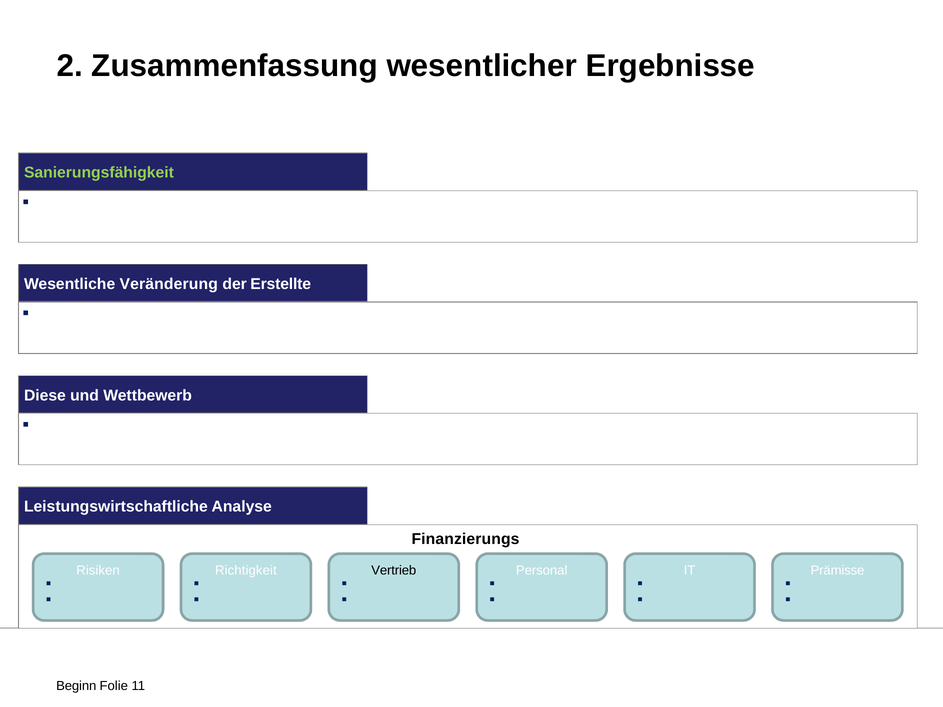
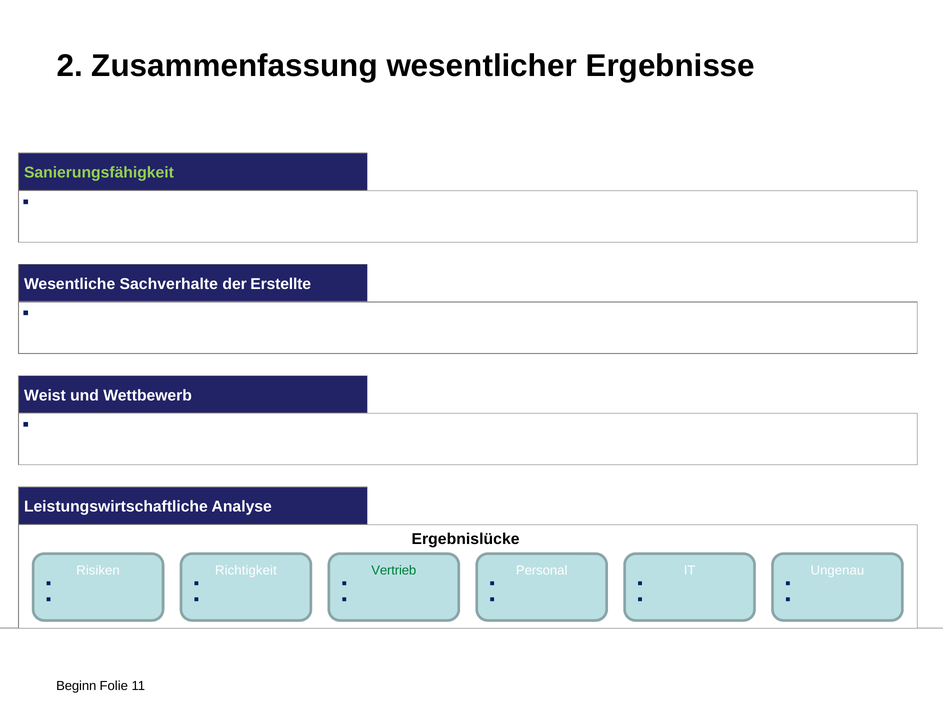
Veränderung: Veränderung -> Sachverhalte (169, 284)
Diese: Diese -> Weist (45, 396)
Finanzierungs: Finanzierungs -> Ergebnislücke (466, 539)
Vertrieb colour: black -> green (394, 571)
Prämisse: Prämisse -> Ungenau (837, 571)
